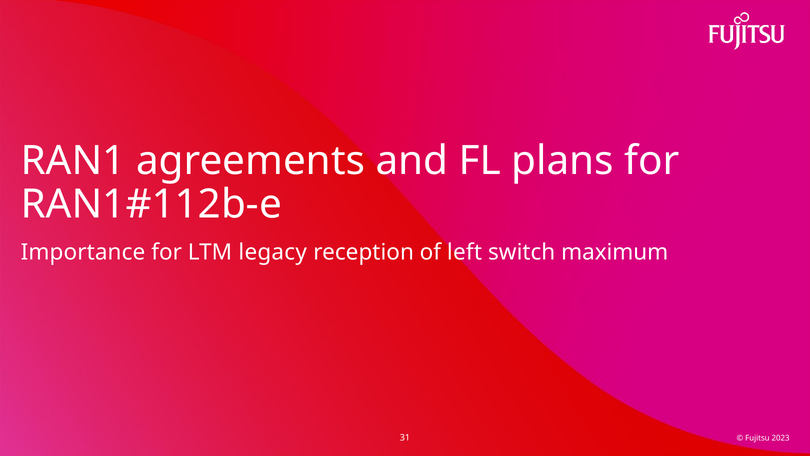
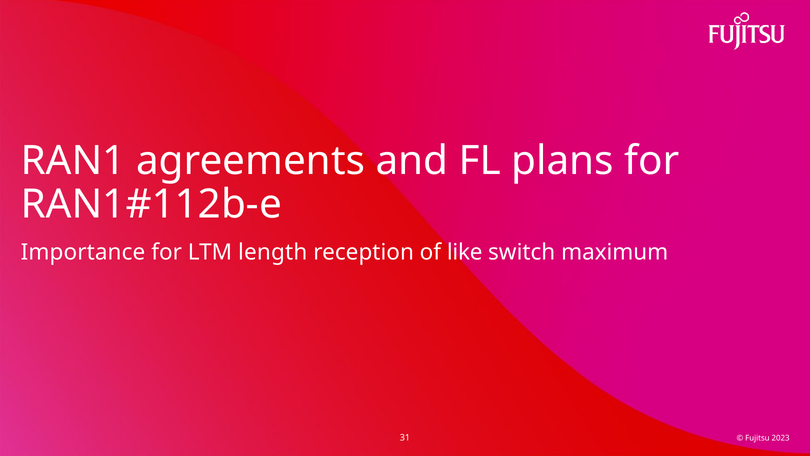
legacy: legacy -> length (273, 252)
left: left -> like (465, 252)
